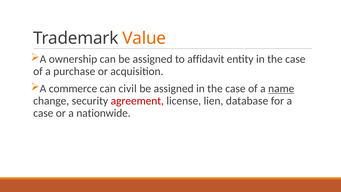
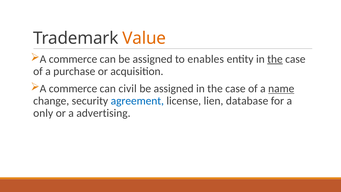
ownership: ownership -> commerce (73, 59)
affidavit: affidavit -> enables (206, 59)
the underline: none -> present (275, 59)
agreement colour: red -> blue (137, 101)
case: case -> only (43, 113)
nationwide: nationwide -> advertising (103, 113)
